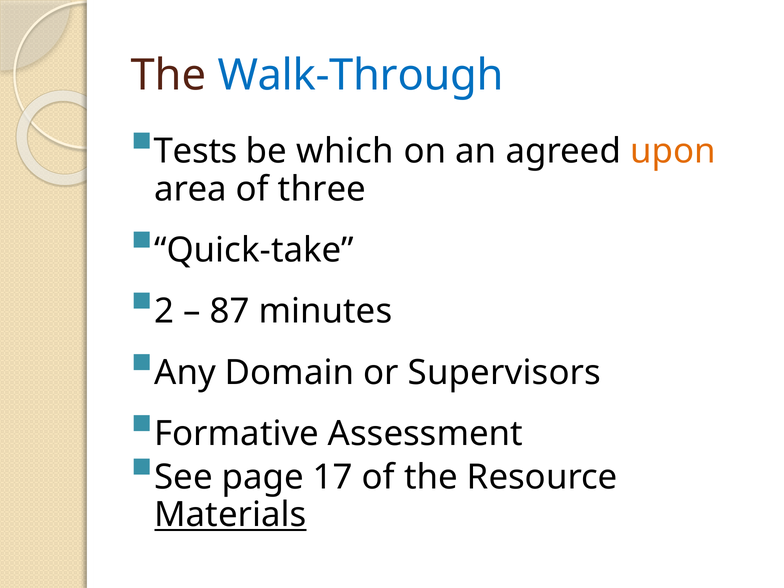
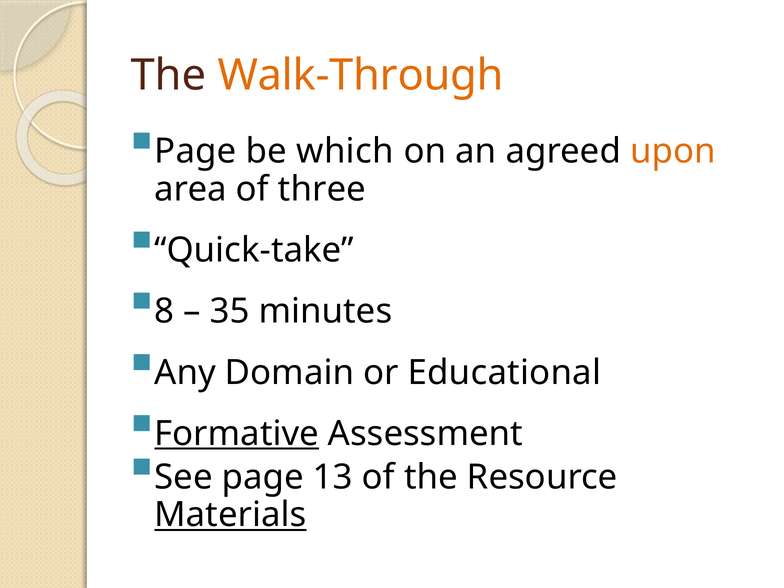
Walk-Through colour: blue -> orange (361, 76)
Tests: Tests -> Page (195, 151)
2: 2 -> 8 (164, 311)
87: 87 -> 35 (230, 311)
Supervisors: Supervisors -> Educational (504, 373)
Formative underline: none -> present (237, 434)
17: 17 -> 13 (333, 477)
